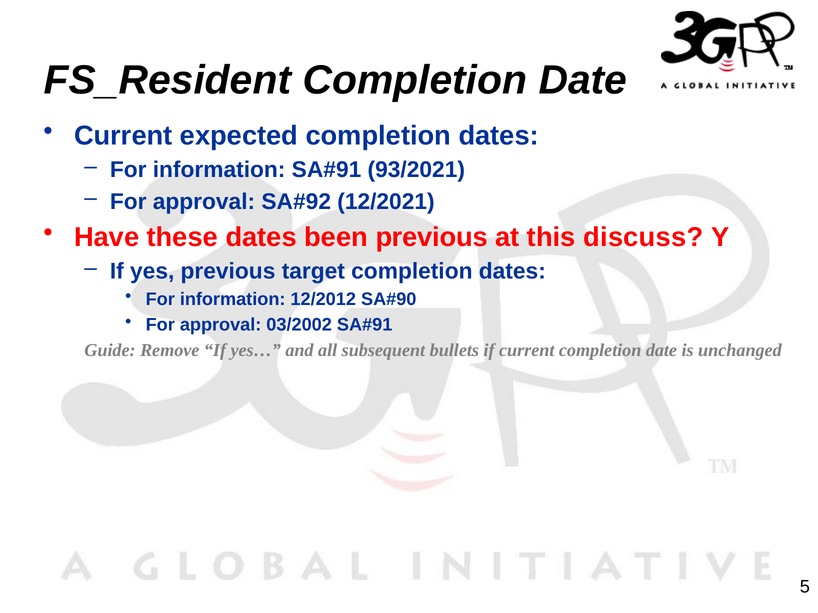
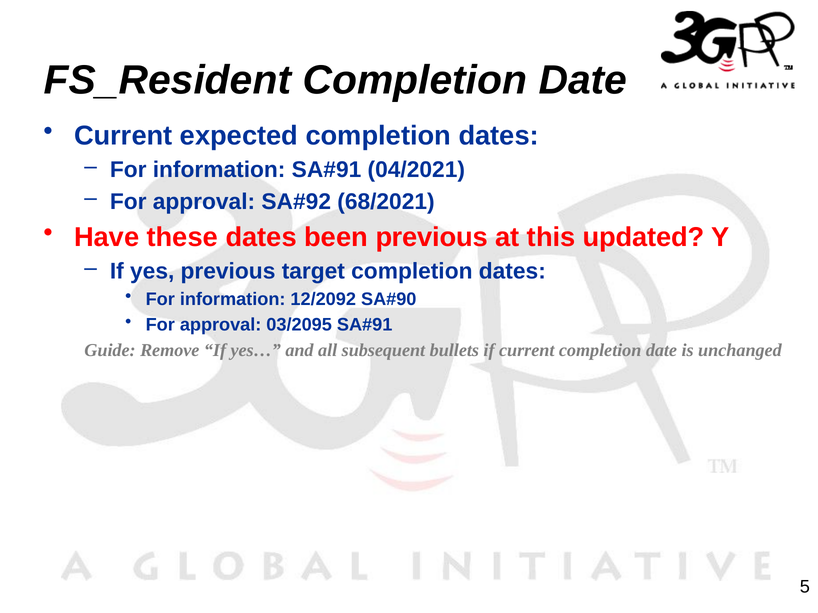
93/2021: 93/2021 -> 04/2021 (416, 170)
12/2021: 12/2021 -> 68/2021 (386, 202)
discuss: discuss -> updated (644, 237)
12/2012: 12/2012 -> 12/2092 (323, 300)
03/2002: 03/2002 -> 03/2095 (299, 325)
